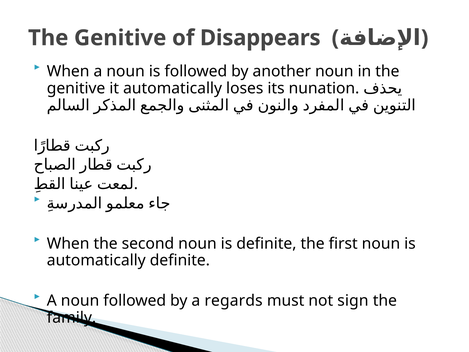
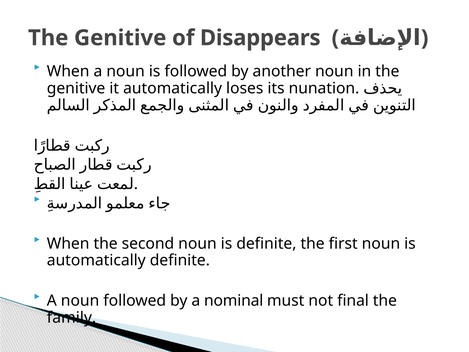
regards: regards -> nominal (234, 301)
sign: sign -> final (353, 301)
